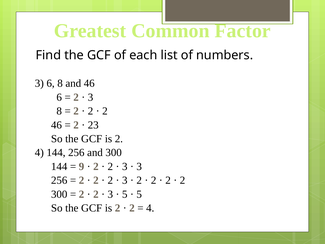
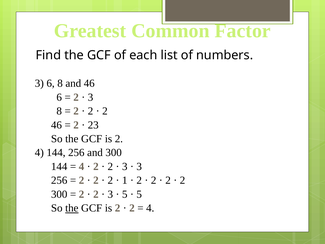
9: 9 -> 4 (81, 166)
3: 3 -> 1 (125, 180)
the underline: none -> present (72, 208)
